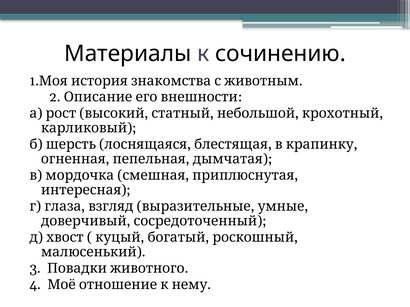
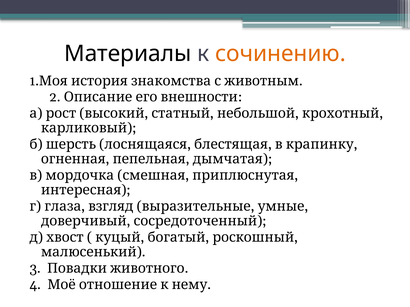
сочинению colour: black -> orange (280, 54)
